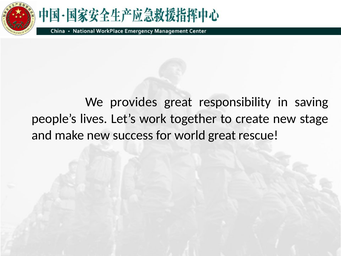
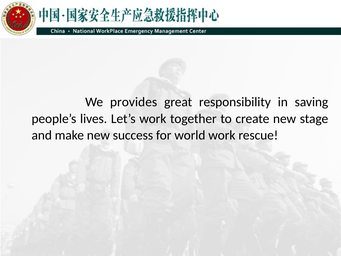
world great: great -> work (222, 135)
